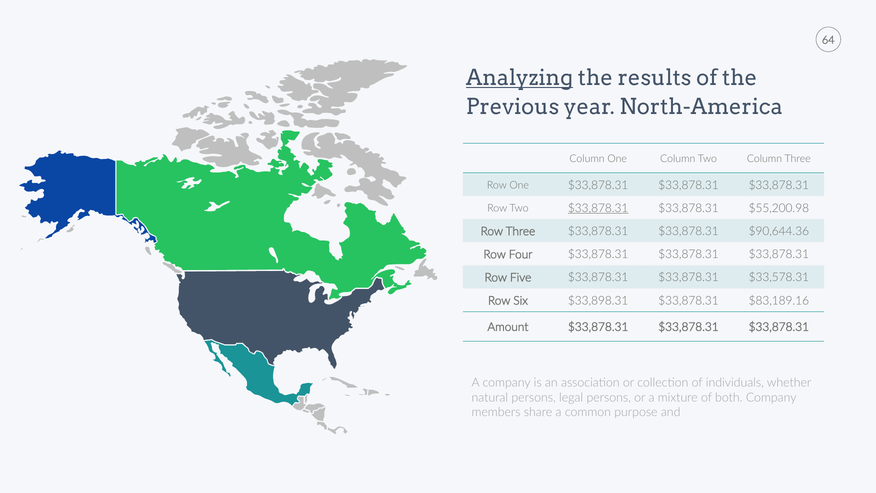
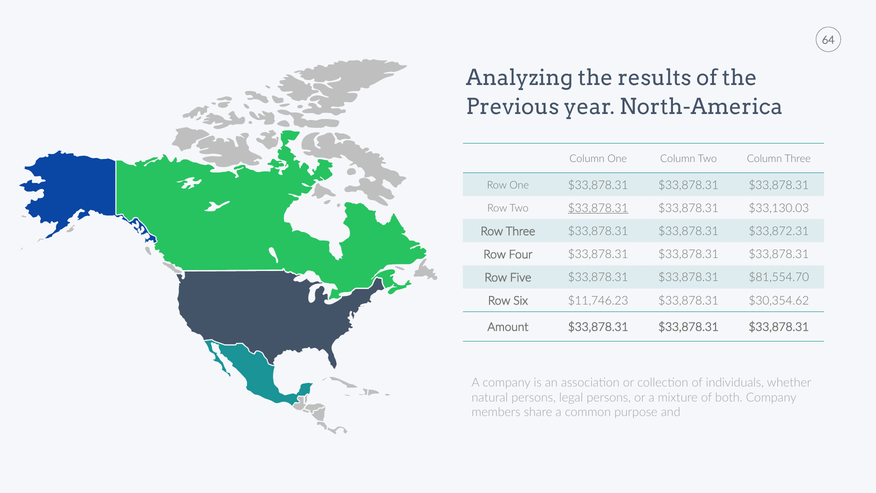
Analyzing underline: present -> none (519, 78)
$55,200.98: $55,200.98 -> $33,130.03 (779, 208)
$90,644.36: $90,644.36 -> $33,872.31 (779, 231)
$33,578.31: $33,578.31 -> $81,554.70 (779, 277)
$33,898.31: $33,898.31 -> $11,746.23 (598, 301)
$83,189.16: $83,189.16 -> $30,354.62 (779, 301)
